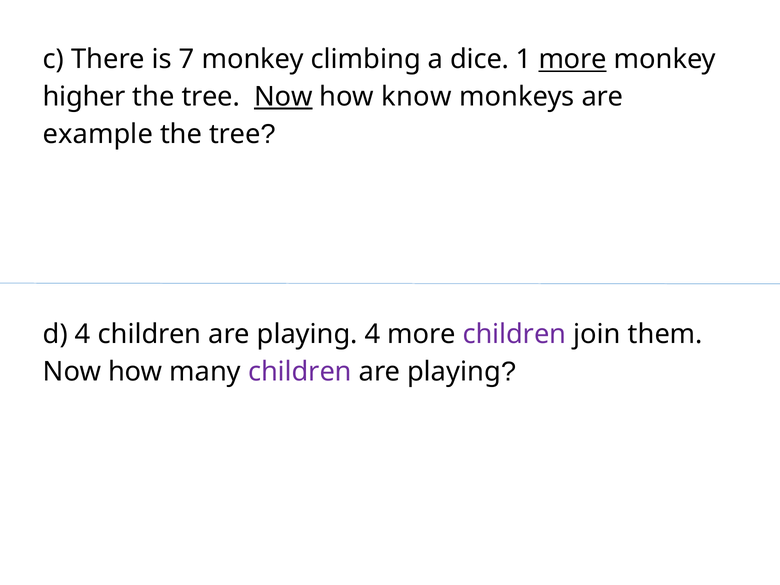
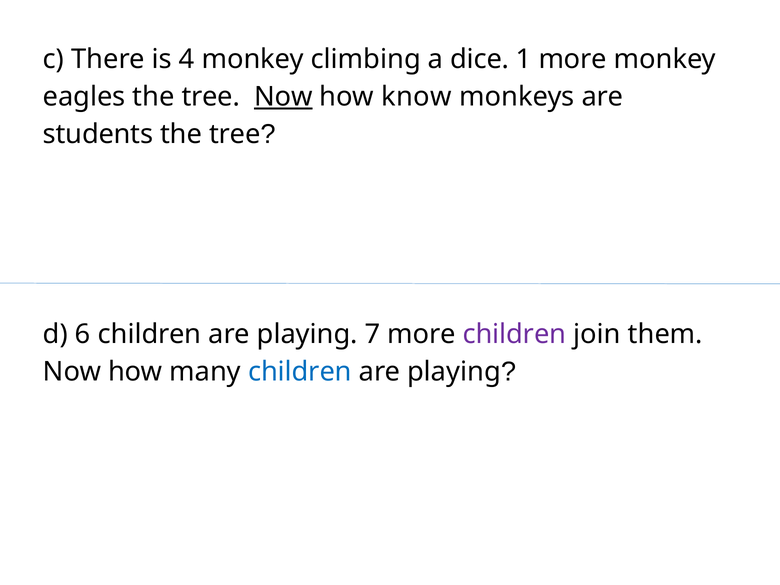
7: 7 -> 4 (187, 59)
more underline: present -> none (573, 59)
higher: higher -> eagles (84, 97)
example: example -> students (98, 134)
d 4: 4 -> 6 (83, 334)
playing 4: 4 -> 7 (373, 334)
children colour: purple -> blue (300, 372)
